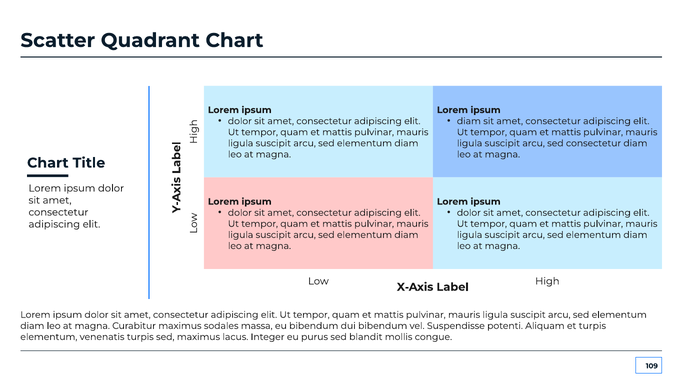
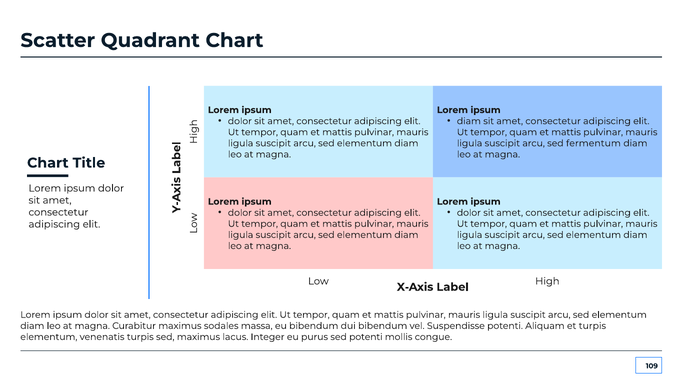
sed consectetur: consectetur -> fermentum (593, 143)
sed blandit: blandit -> potenti (366, 337)
